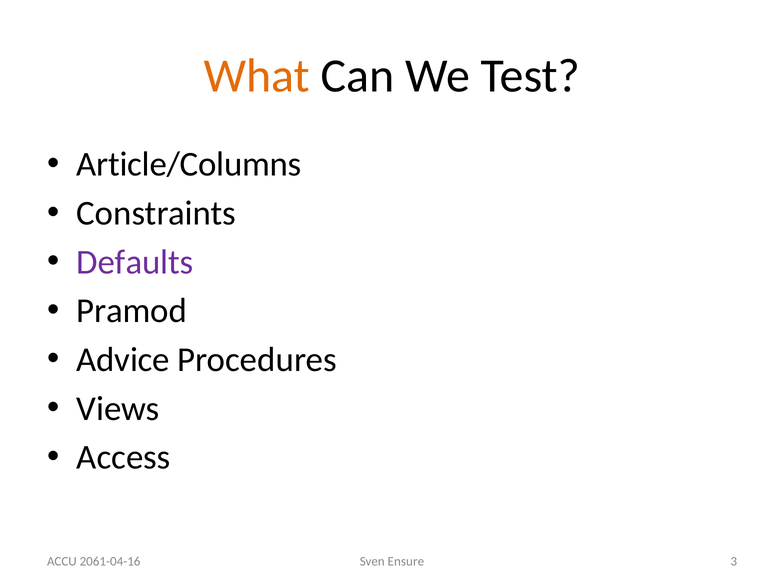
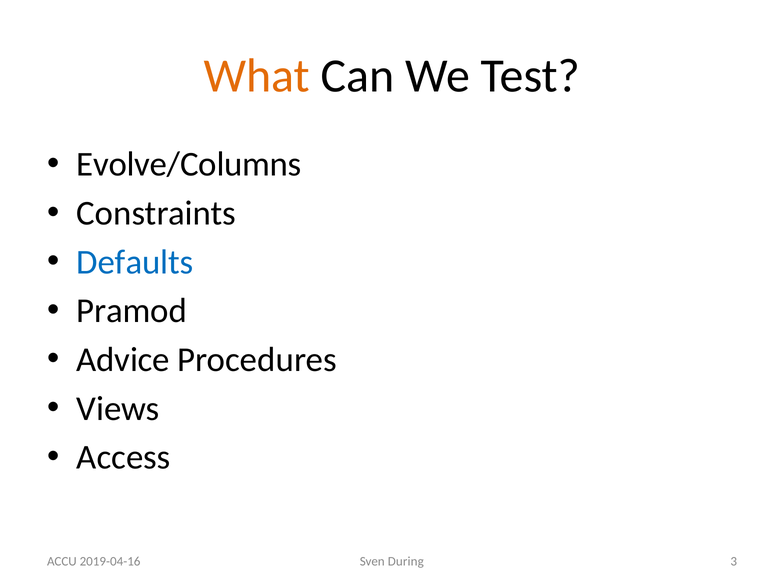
Article/Columns: Article/Columns -> Evolve/Columns (189, 164)
Defaults colour: purple -> blue (135, 262)
Ensure: Ensure -> During (406, 561)
2061-04-16: 2061-04-16 -> 2019-04-16 (110, 562)
